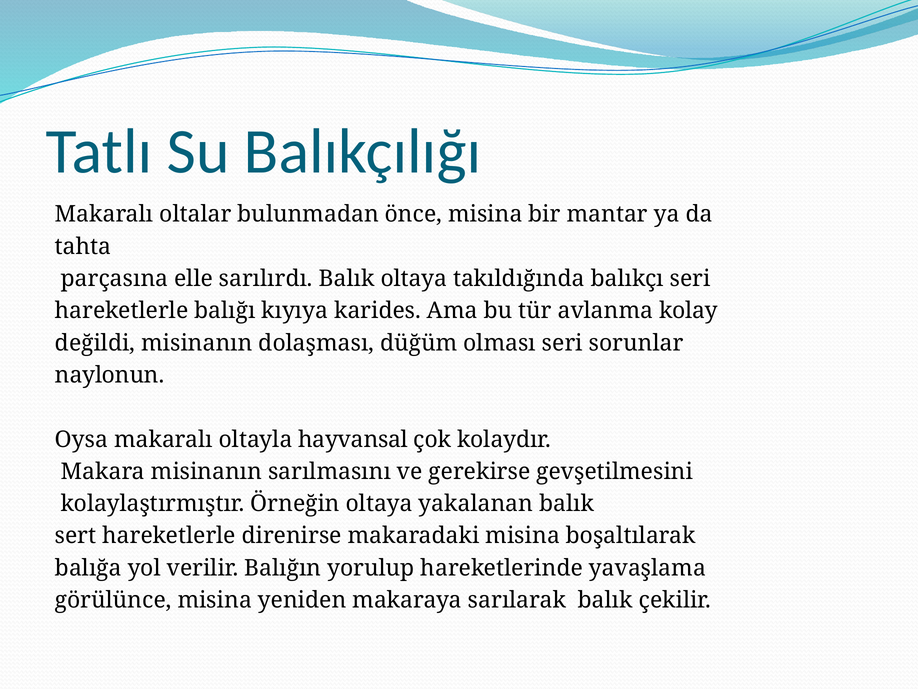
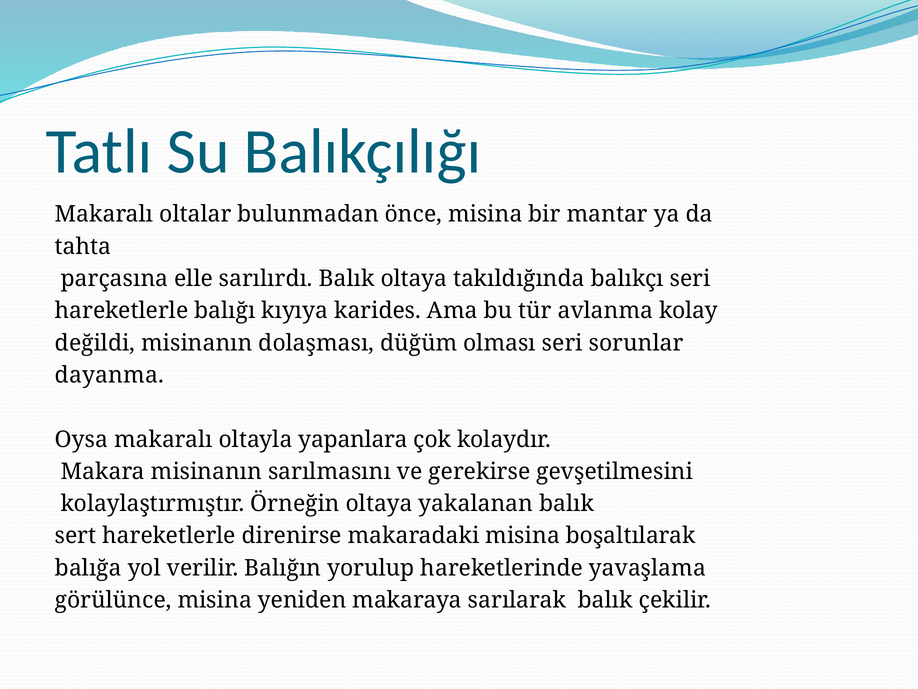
naylonun: naylonun -> dayanma (109, 375)
hayvansal: hayvansal -> yapanlara (353, 439)
